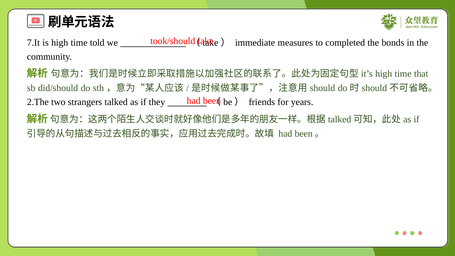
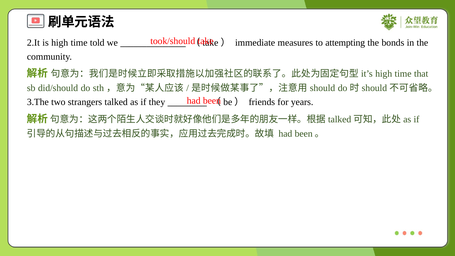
7.It: 7.It -> 2.It (33, 43)
completed: completed -> attempting (345, 43)
2.The: 2.The -> 3.The (38, 102)
